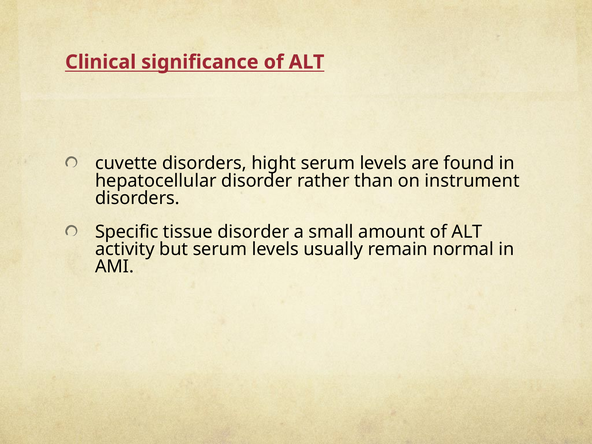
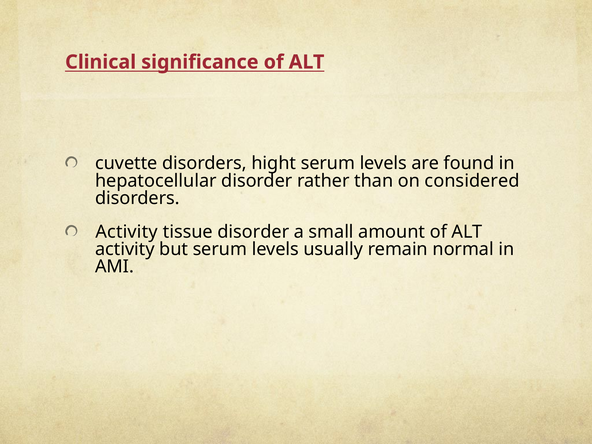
instrument: instrument -> considered (472, 181)
Specific: Specific -> Activity (127, 232)
